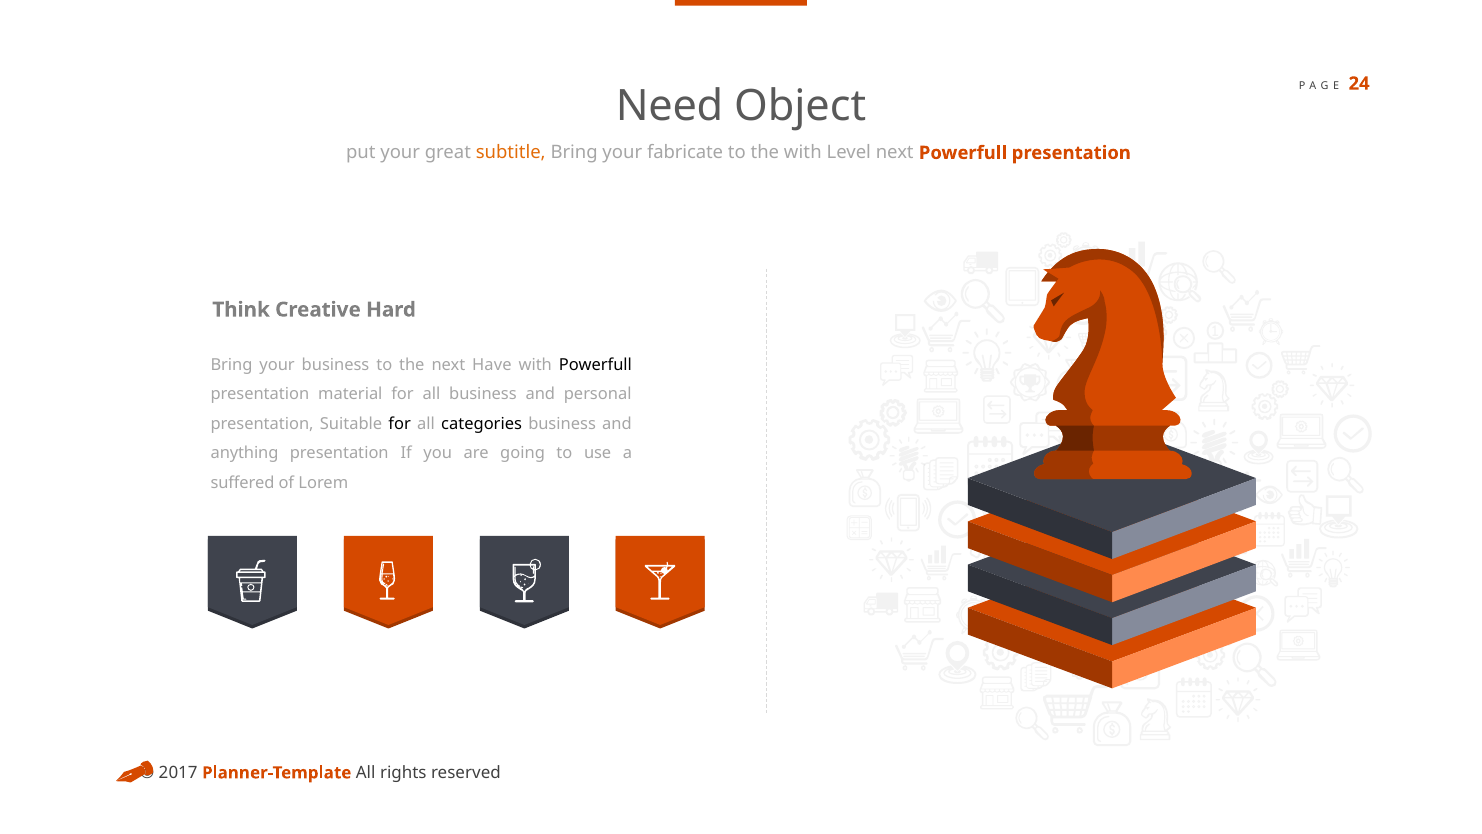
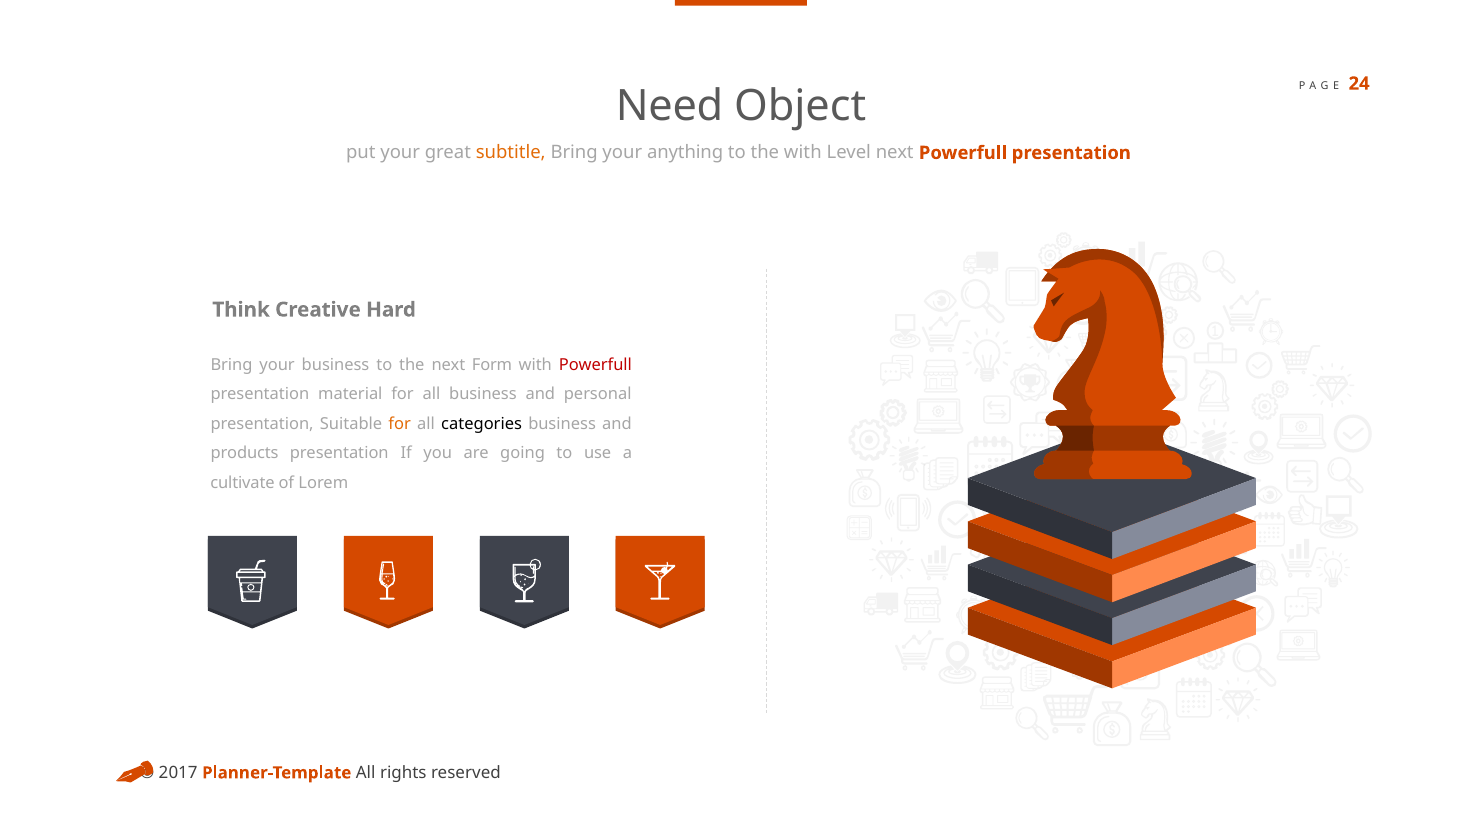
fabricate: fabricate -> anything (685, 153)
Have: Have -> Form (492, 364)
Powerfull colour: black -> red (595, 364)
for colour: black -> orange (400, 424)
anything: anything -> products (245, 453)
suffered: suffered -> cultivate (243, 483)
